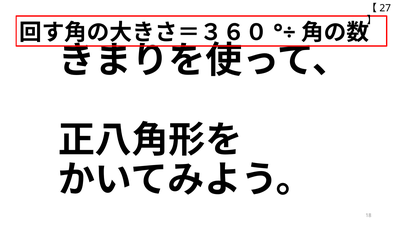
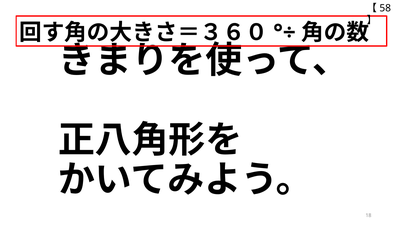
27: 27 -> 58 (385, 8)
